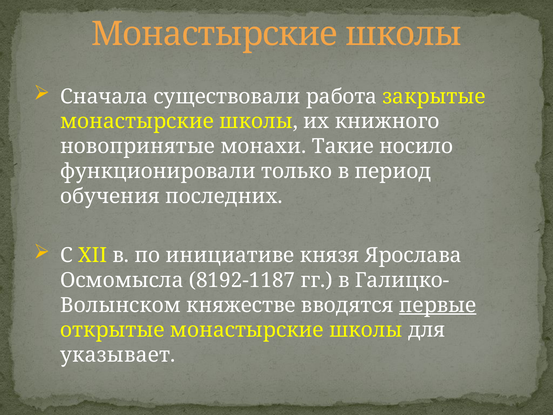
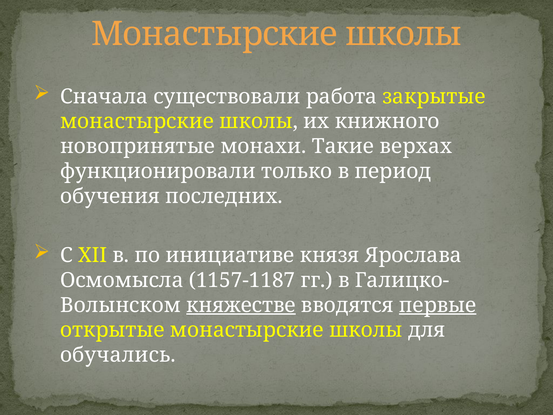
носило: носило -> верхах (416, 146)
8192-1187: 8192-1187 -> 1157-1187 (242, 280)
княжестве underline: none -> present (241, 305)
указывает: указывает -> обучались (118, 355)
